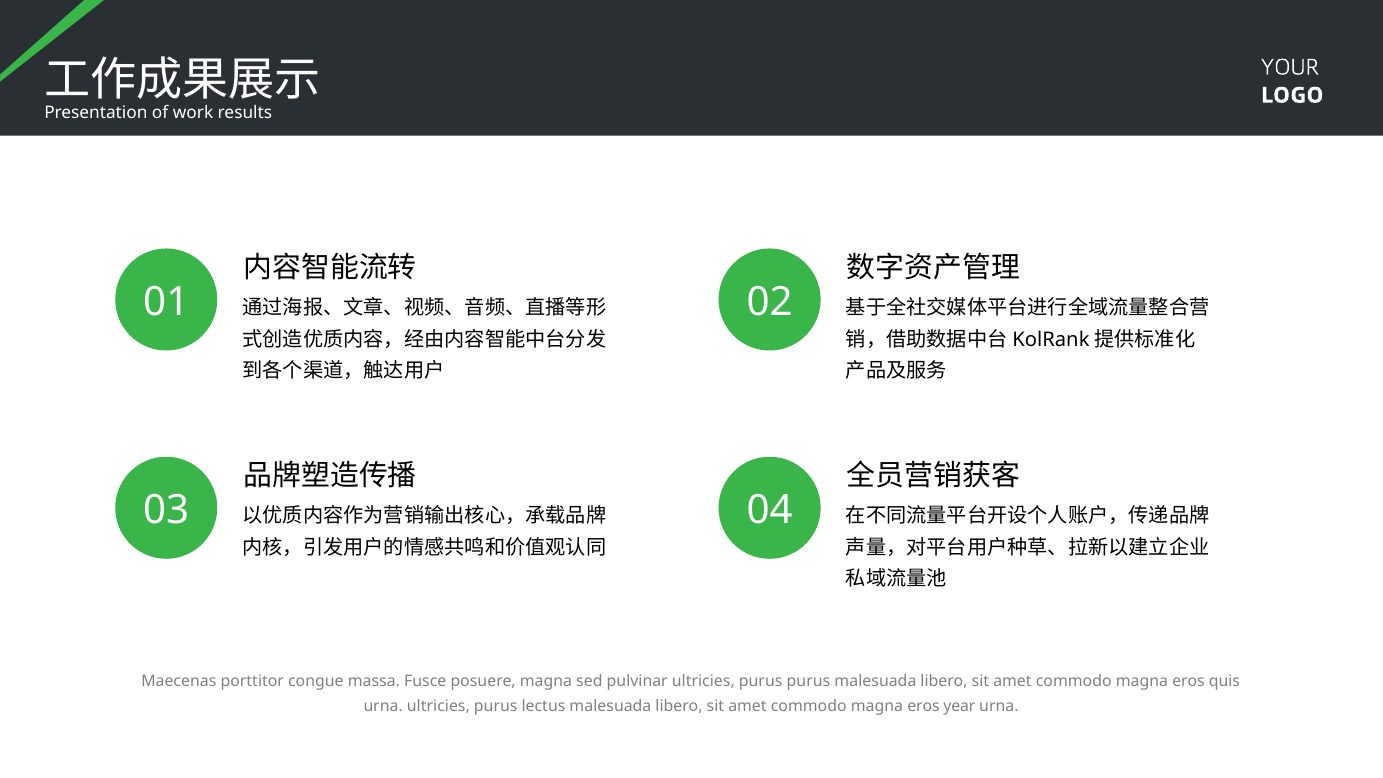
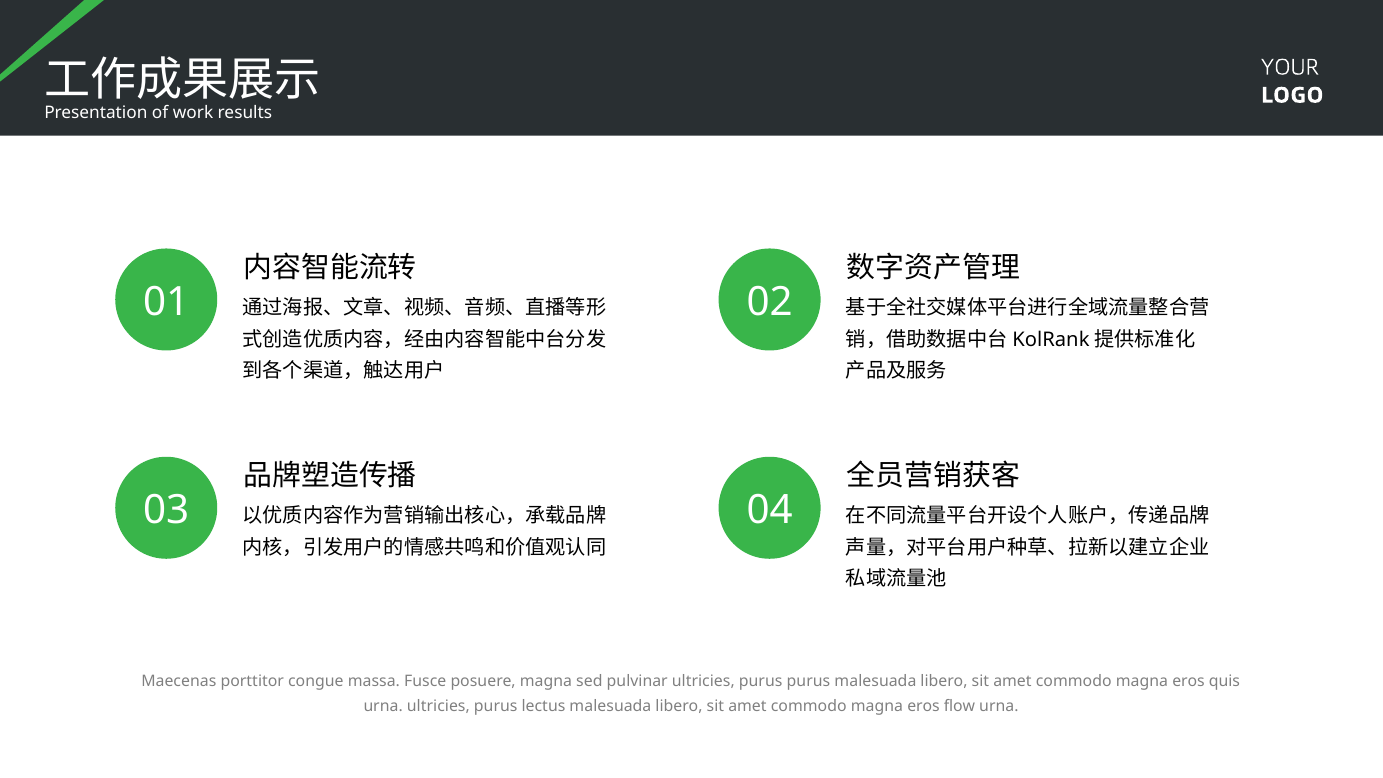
year: year -> flow (959, 706)
